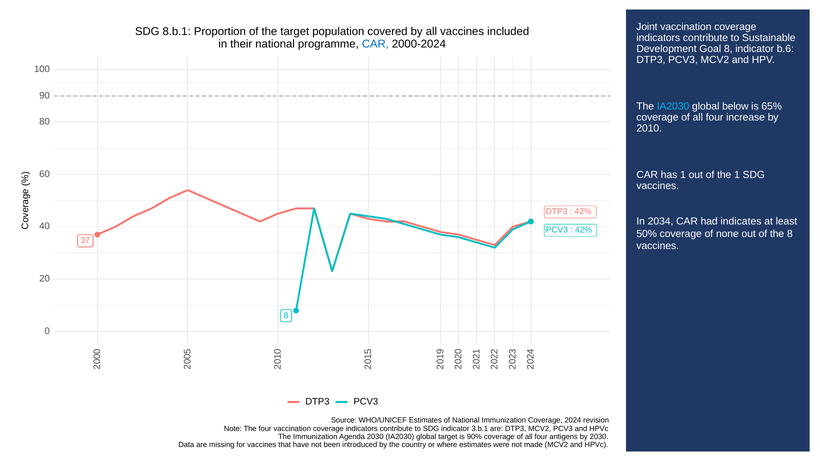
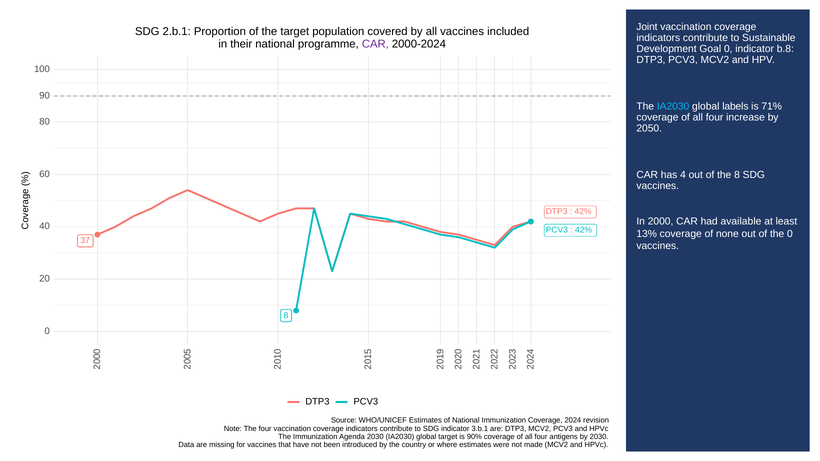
8.b.1: 8.b.1 -> 2.b.1 (177, 32)
CAR colour: blue -> purple (375, 44)
Goal 8: 8 -> 0 (728, 49)
b.6: b.6 -> b.8 (785, 49)
below: below -> labels (735, 106)
65%: 65% -> 71% (772, 106)
2010: 2010 -> 2050 (649, 129)
has 1: 1 -> 4 (683, 175)
the 1: 1 -> 8 (737, 175)
2034: 2034 -> 2000 (661, 222)
indicates: indicates -> available (741, 222)
50%: 50% -> 13% (647, 234)
the 8: 8 -> 0 (790, 234)
